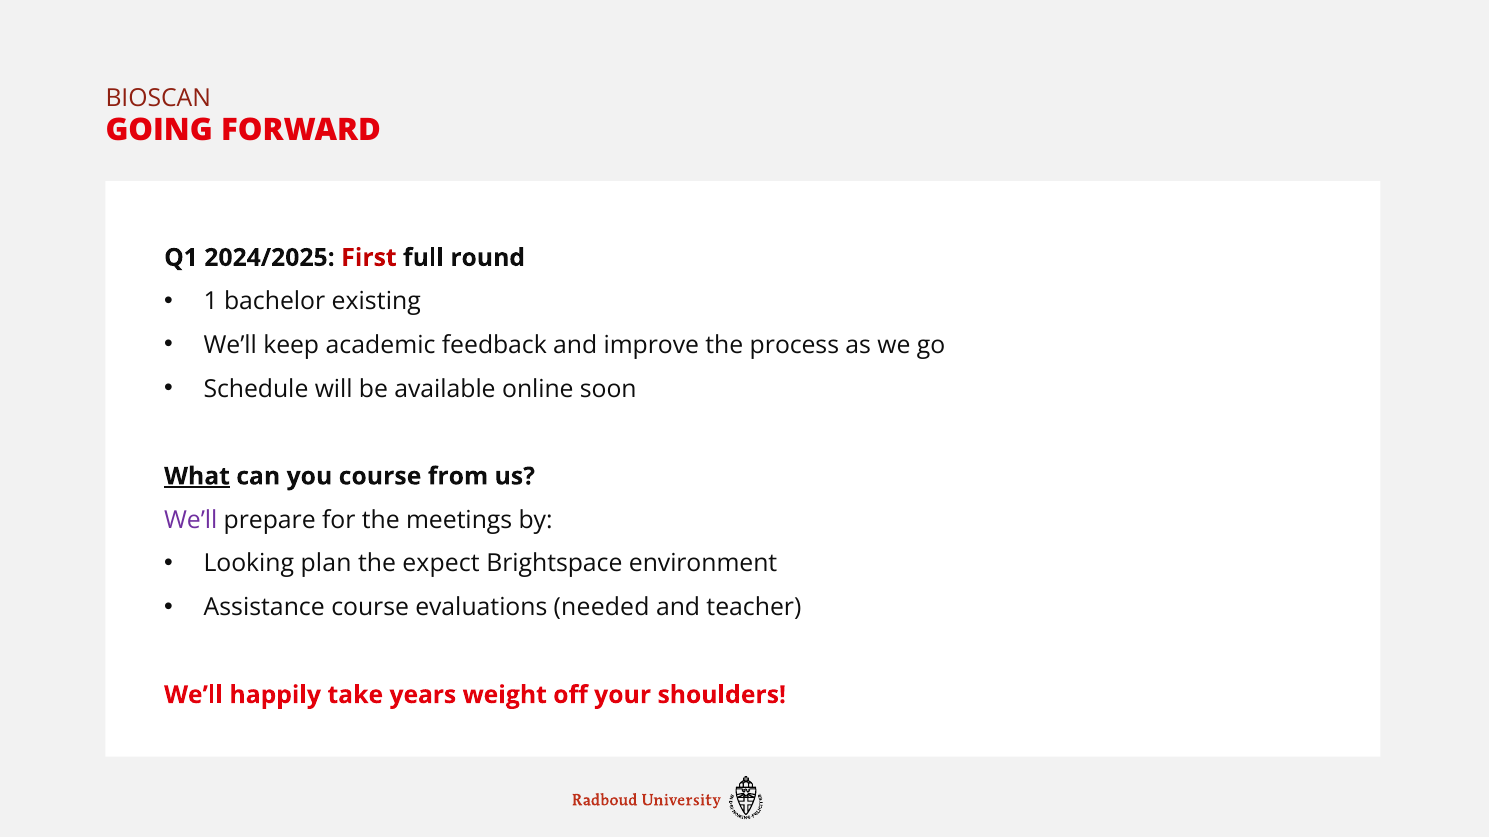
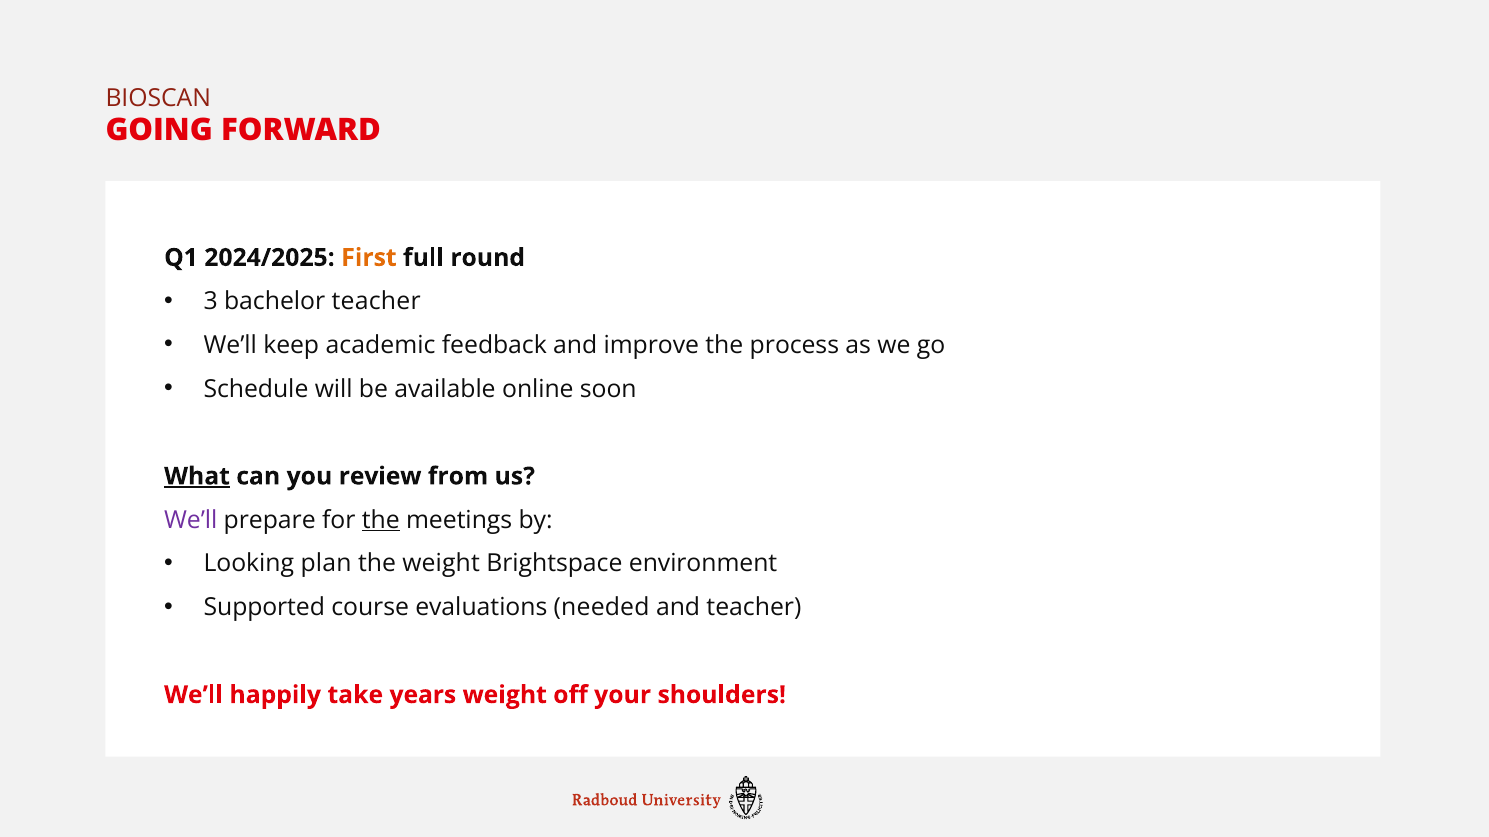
First colour: red -> orange (369, 258)
1: 1 -> 3 (211, 302)
bachelor existing: existing -> teacher (376, 302)
you course: course -> review (380, 477)
the underline: none -> present (381, 520)
the expect: expect -> weight (441, 564)
Assistance: Assistance -> Supported (264, 608)
